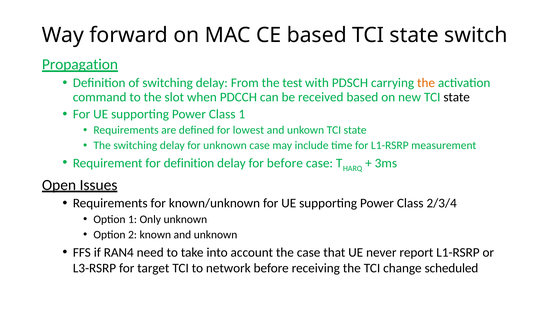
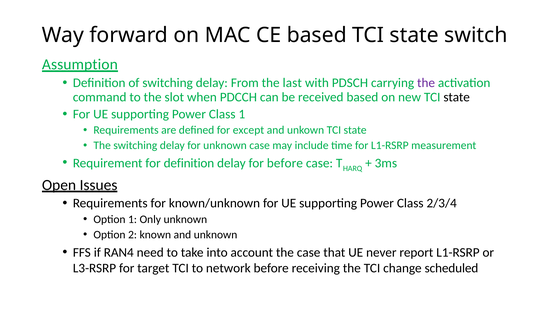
Propagation: Propagation -> Assumption (80, 65)
test: test -> last (292, 83)
the colour: orange -> purple (426, 83)
lowest: lowest -> except (248, 130)
